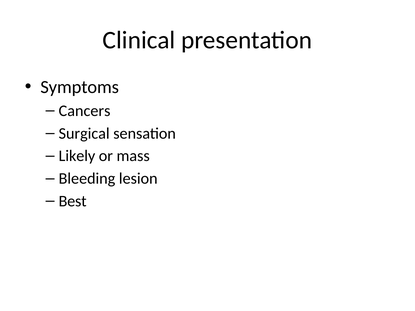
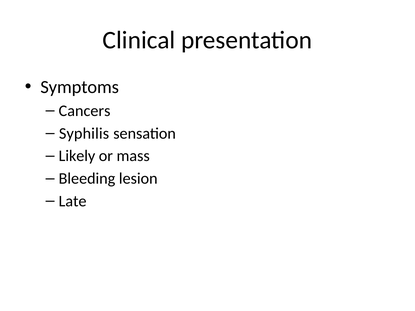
Surgical: Surgical -> Syphilis (84, 134)
Best: Best -> Late (73, 201)
